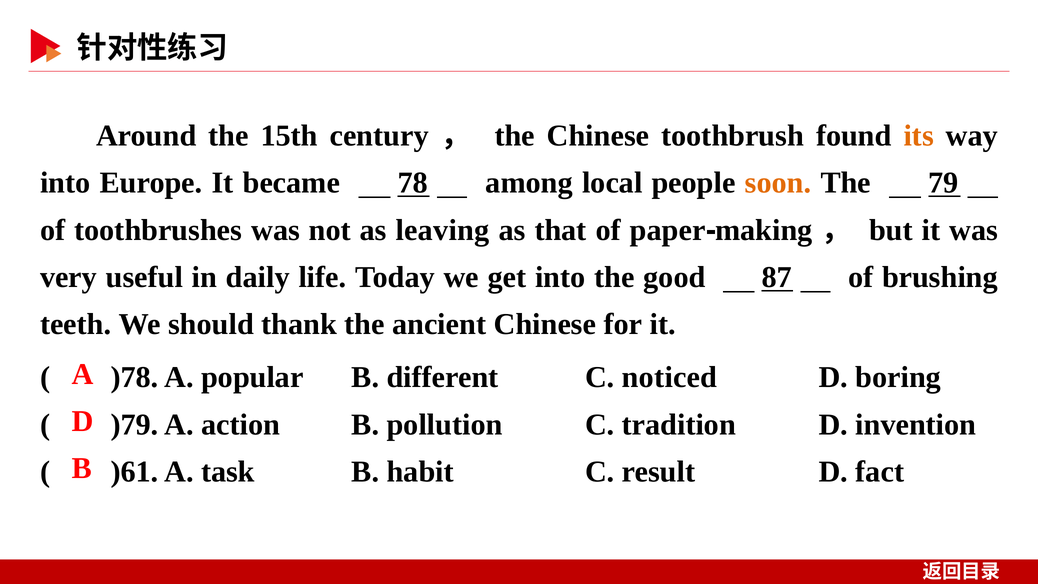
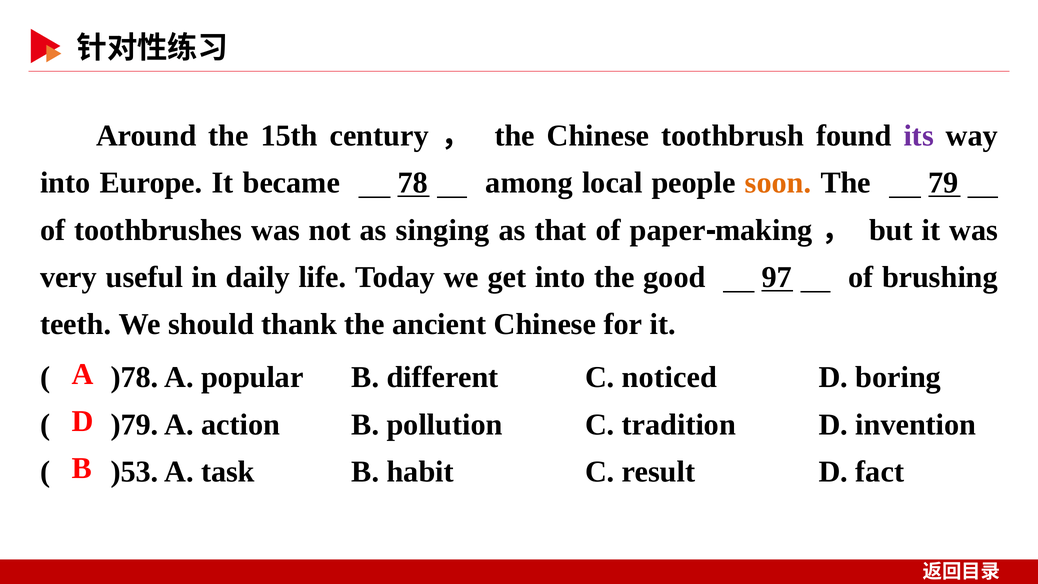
its colour: orange -> purple (919, 135)
leaving: leaving -> singing (443, 230)
87: 87 -> 97 (777, 277)
)61: )61 -> )53 (134, 472)
